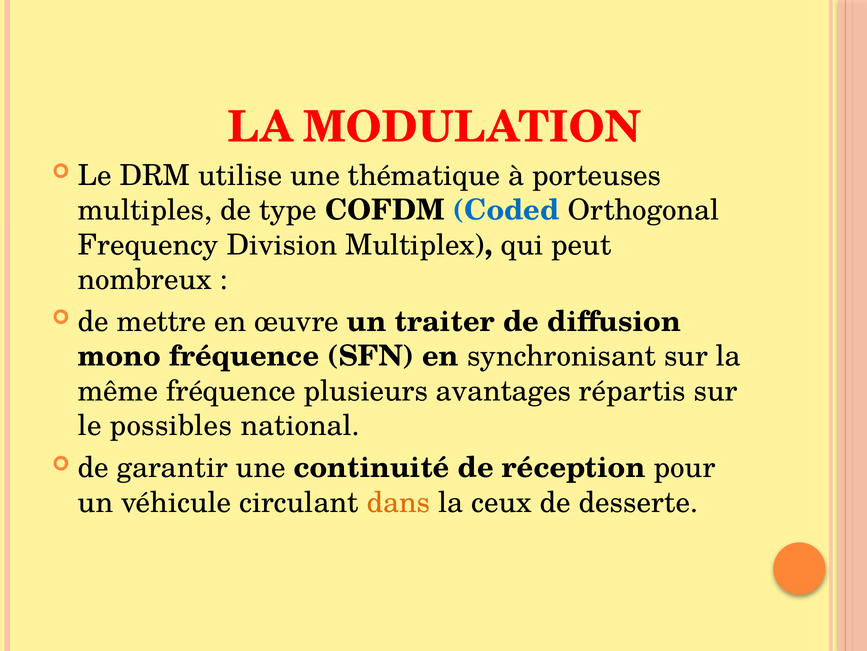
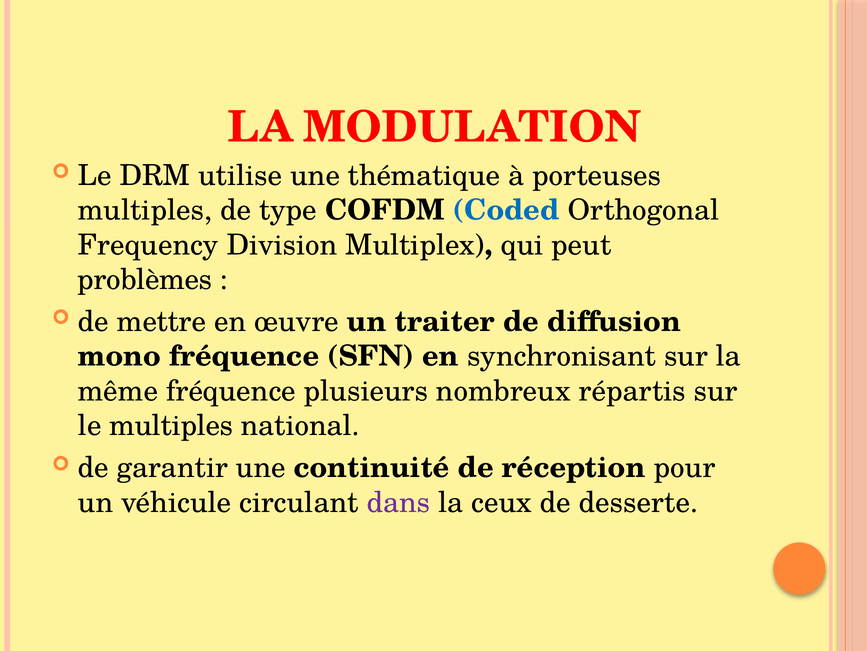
nombreux: nombreux -> problèmes (145, 279)
avantages: avantages -> nombreux (503, 391)
le possibles: possibles -> multiples (171, 425)
dans colour: orange -> purple (398, 502)
